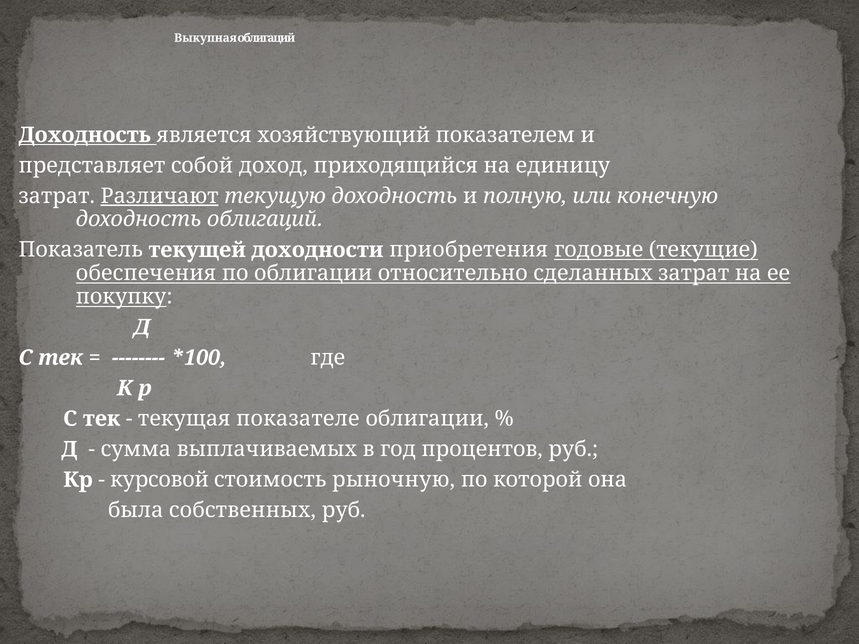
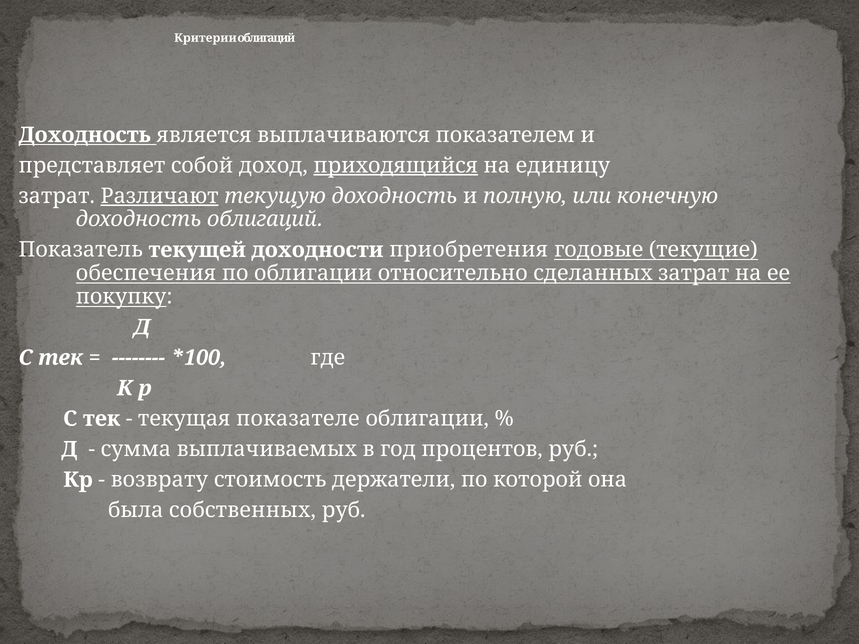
Выкупная: Выкупная -> Критерии (205, 38)
хозяйствующий: хозяйствующий -> выплачиваются (344, 135)
приходящийся underline: none -> present (396, 166)
курсовой: курсовой -> возврату (159, 480)
рыночную: рыночную -> держатели (394, 480)
